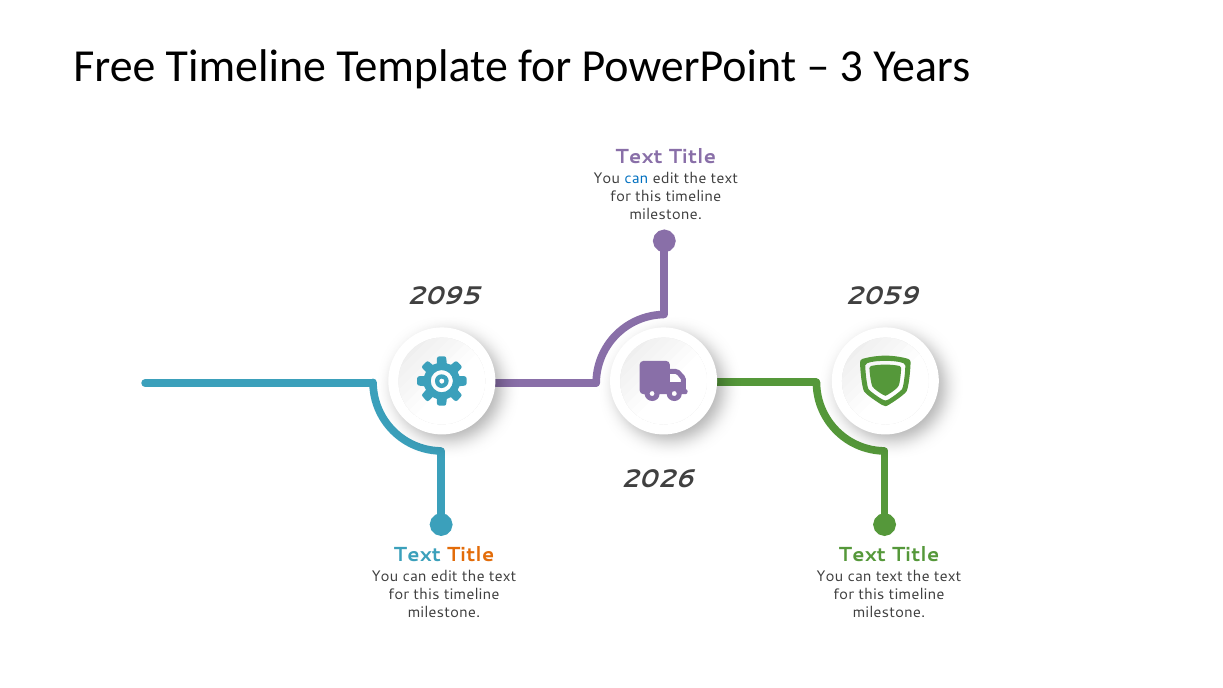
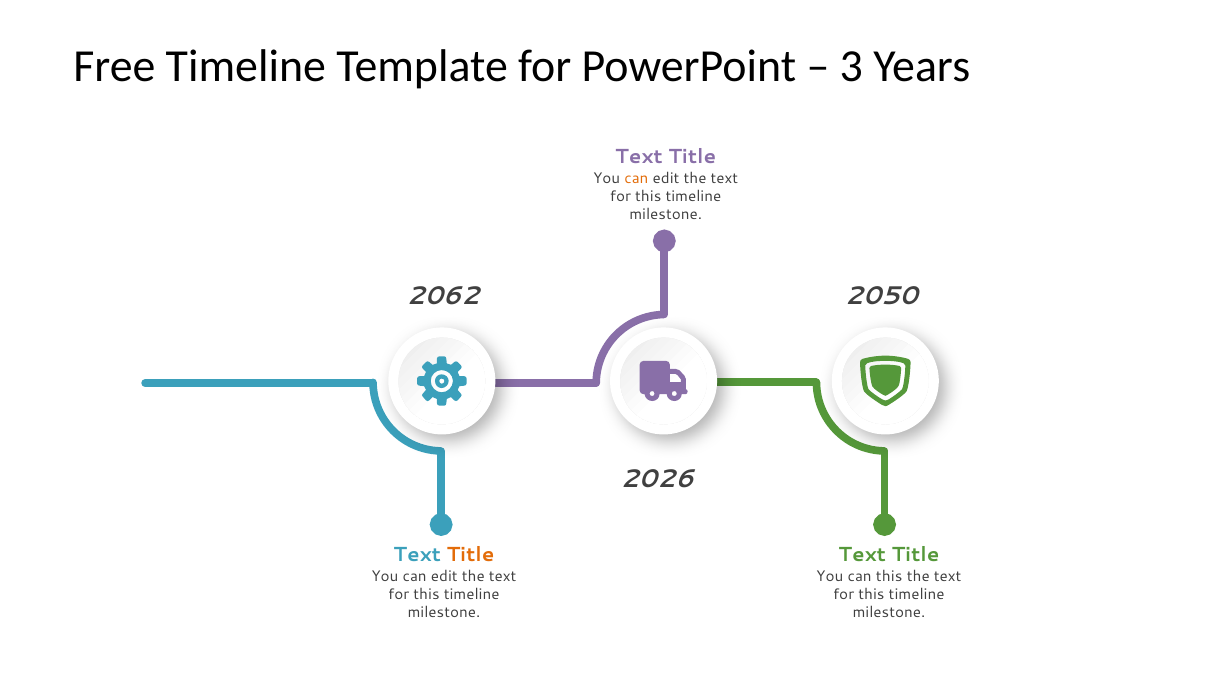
can colour: blue -> orange (636, 178)
2095: 2095 -> 2062 (443, 296)
2059: 2059 -> 2050 (881, 296)
can text: text -> this (889, 576)
